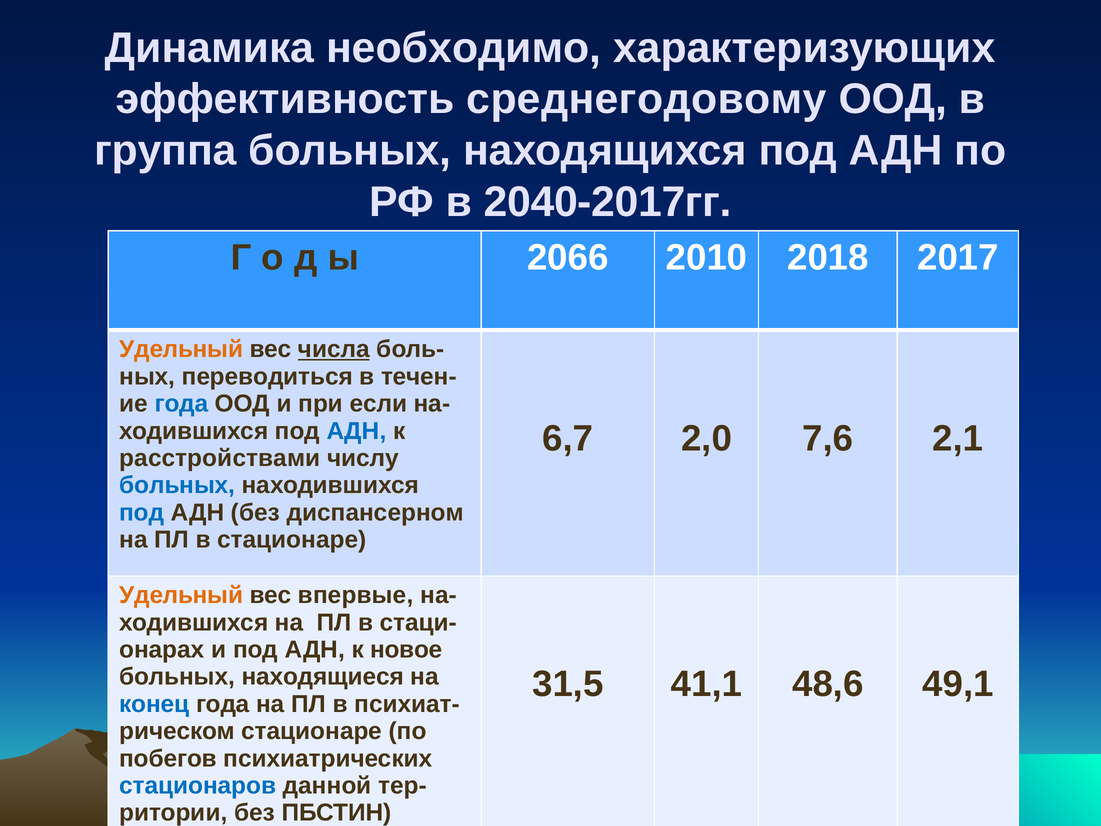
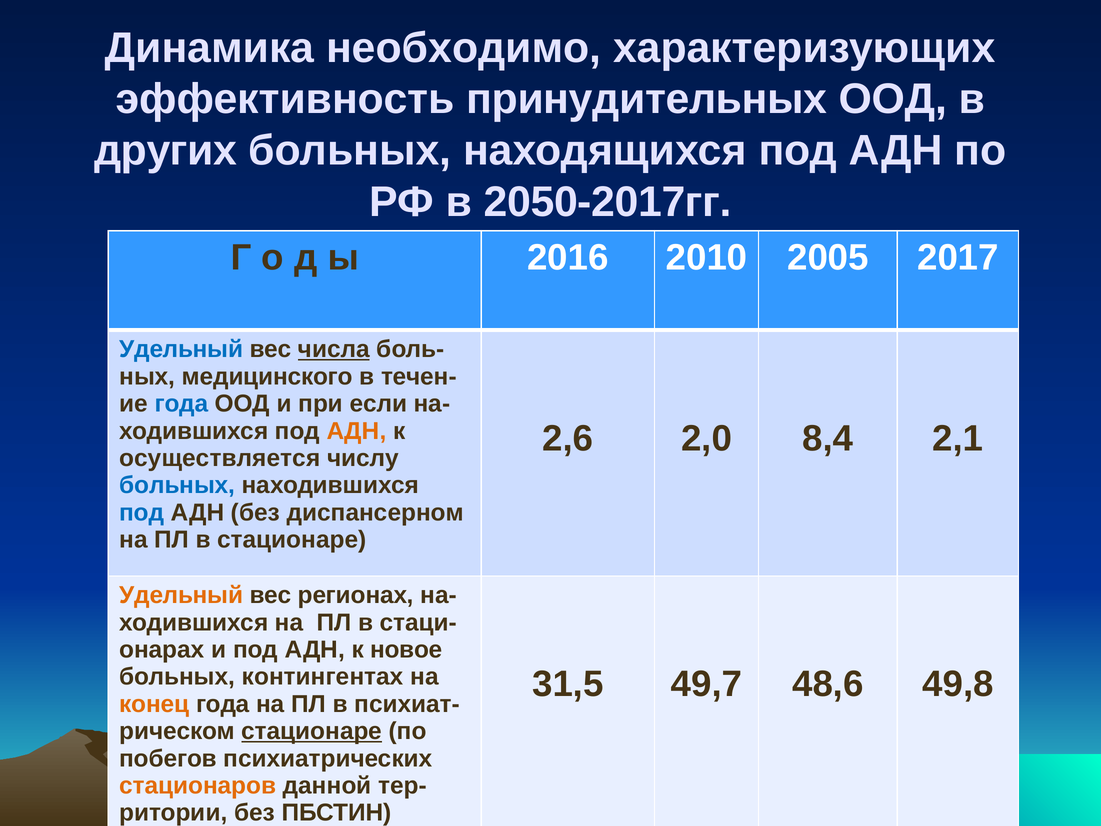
среднегодовому: среднегодовому -> принудительных (647, 99)
группа: группа -> других (166, 151)
2040-2017гг: 2040-2017гг -> 2050-2017гг (608, 202)
2066: 2066 -> 2016 (568, 257)
2018: 2018 -> 2005 (828, 257)
Удельный colour: orange -> blue (181, 349)
переводиться: переводиться -> медицинского (267, 376)
АДН colour: blue -> orange (357, 431)
6,7: 6,7 -> 2,6 (568, 438)
7,6: 7,6 -> 8,4 (828, 438)
расстройствами: расстройствами -> осуществляется (220, 458)
впервые: впервые -> регионах (356, 595)
находящиеся: находящиеся -> контингентах (323, 677)
41,1: 41,1 -> 49,7 (707, 684)
49,1: 49,1 -> 49,8 (958, 684)
конец colour: blue -> orange (154, 704)
стационаре underline: none -> present (312, 731)
стационаров colour: blue -> orange (198, 785)
